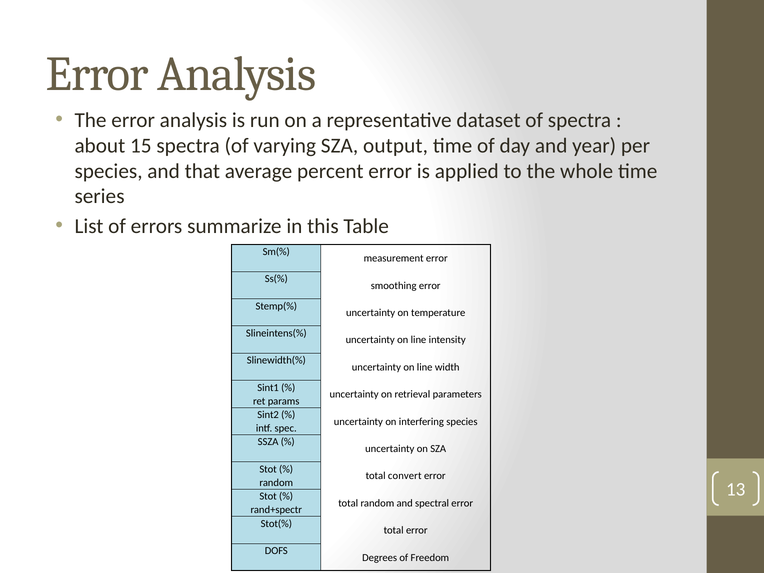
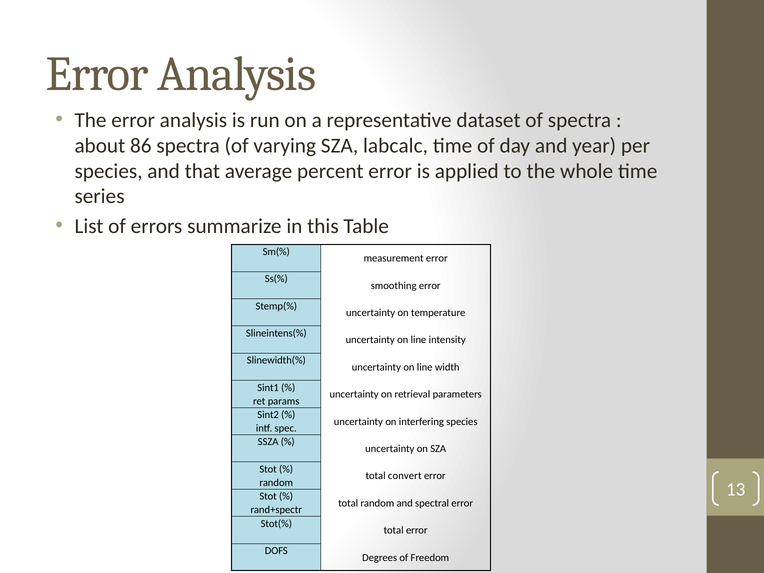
15: 15 -> 86 (141, 146)
output: output -> labcalc (396, 146)
